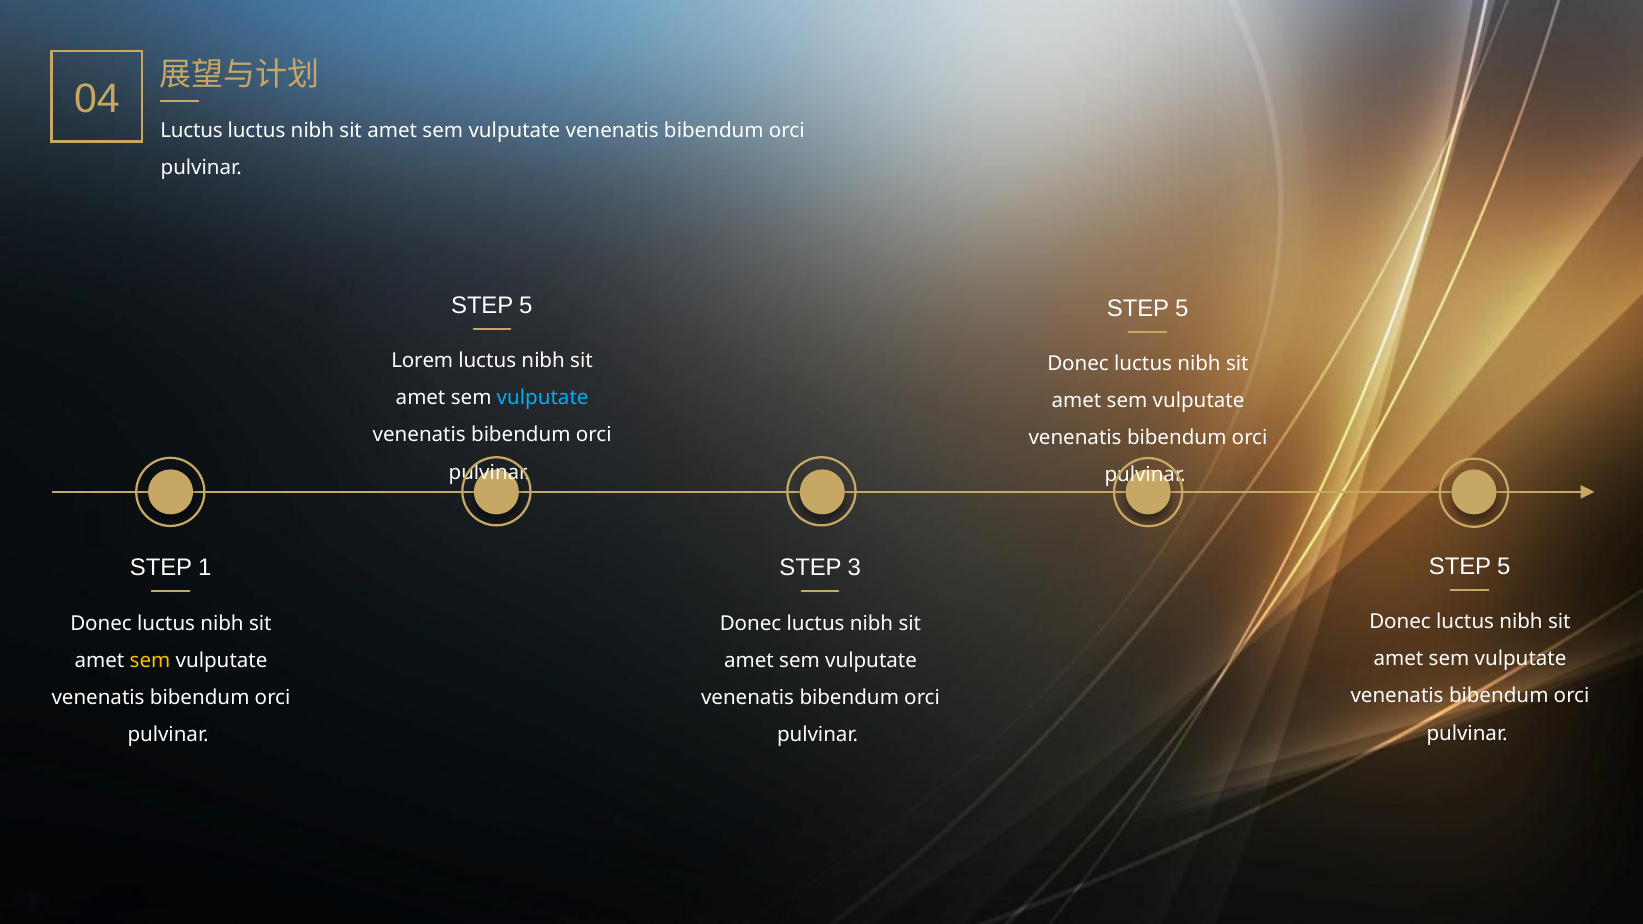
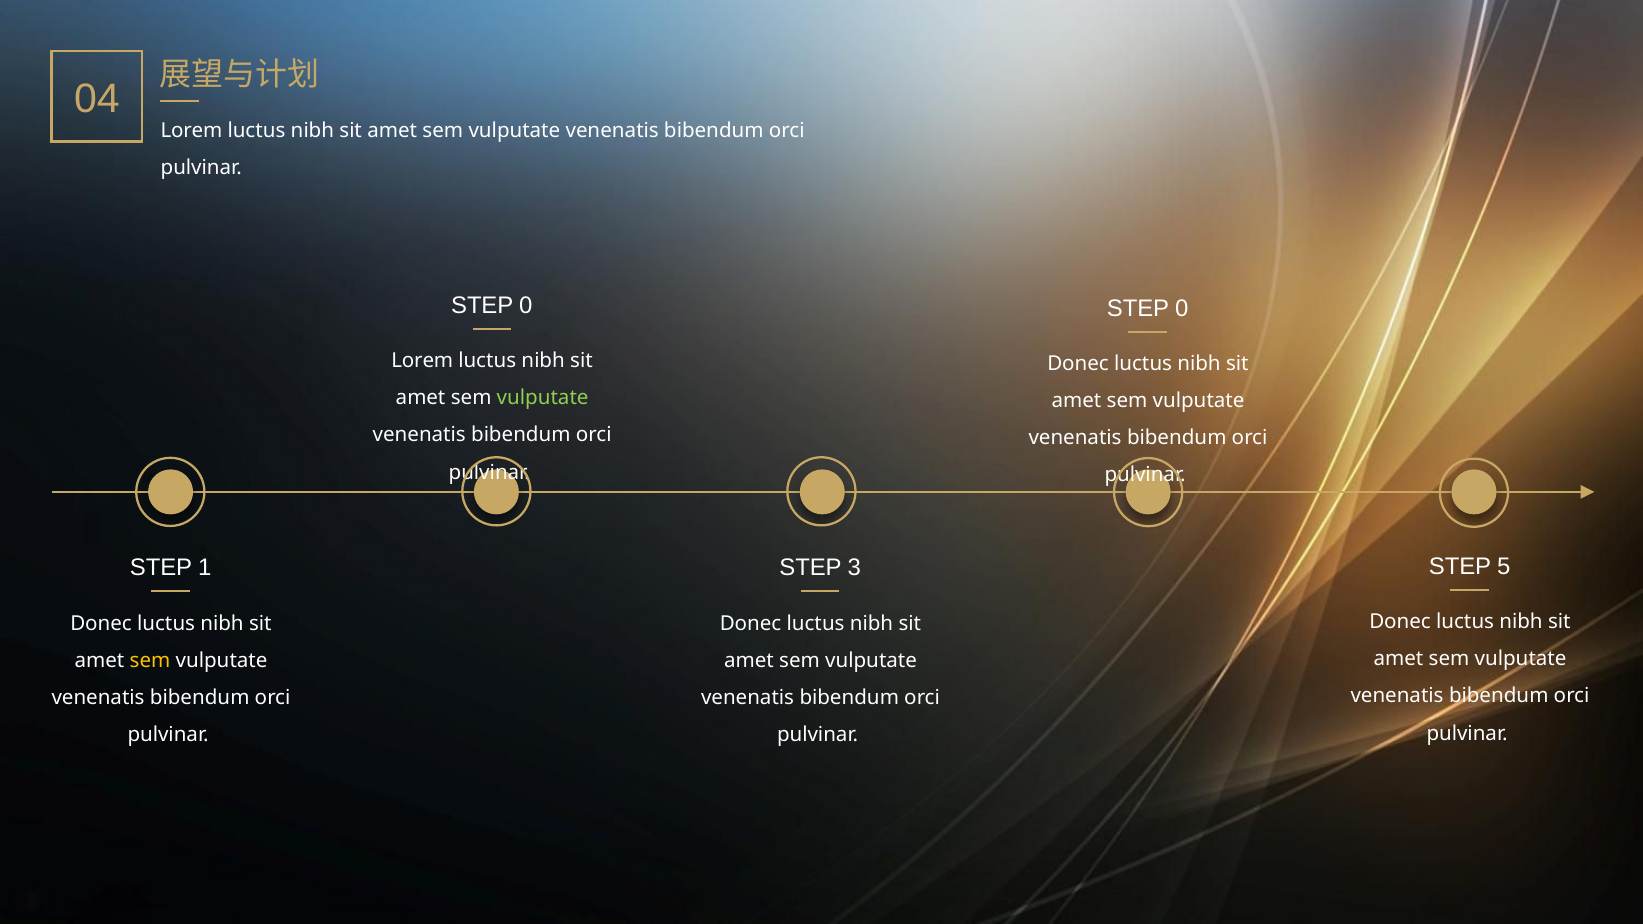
Luctus: Luctus -> Lorem (191, 131)
5: 5 -> 0 (526, 305)
5: 5 -> 0 (1182, 308)
vulputate colour: light blue -> light green (543, 398)
